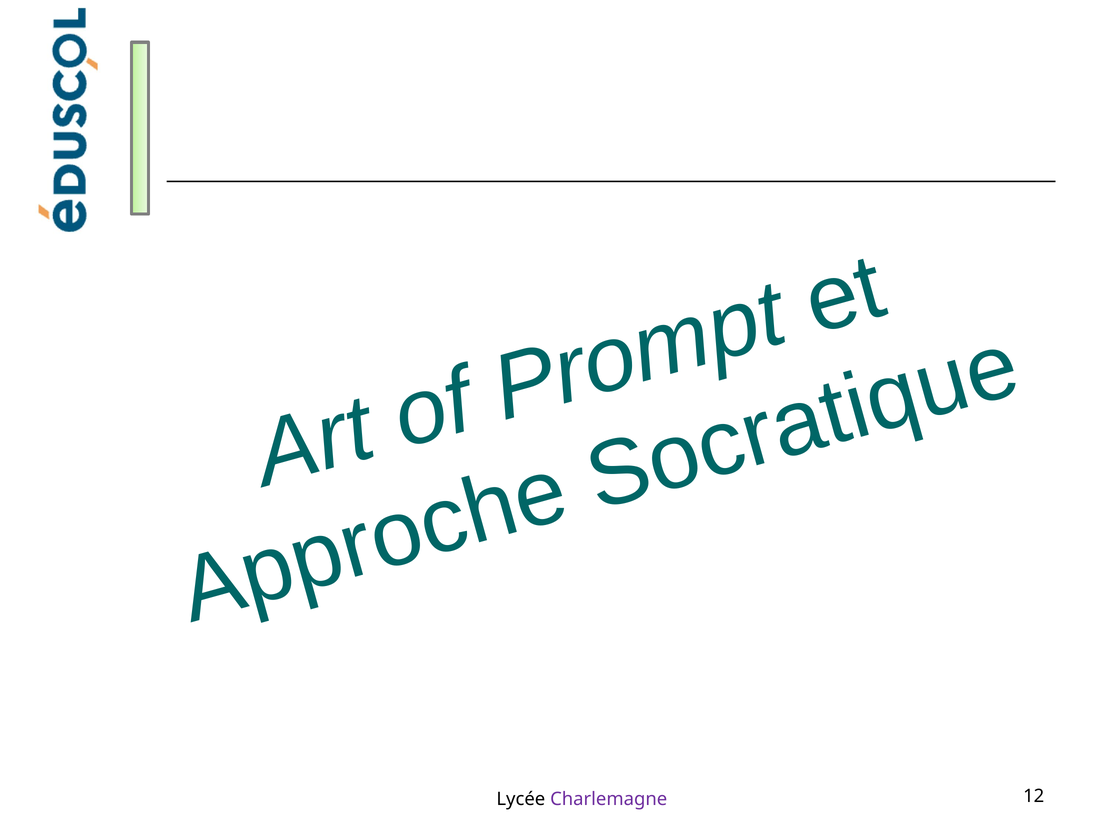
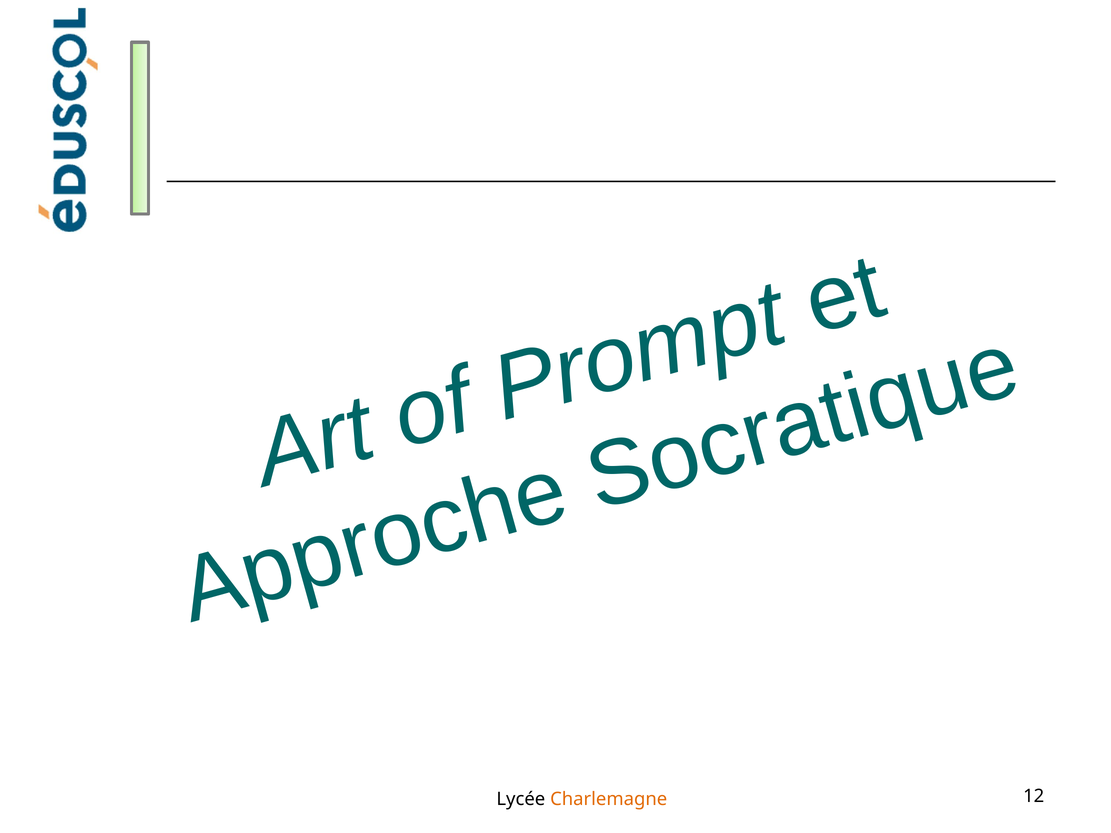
Charlemagne colour: purple -> orange (609, 799)
